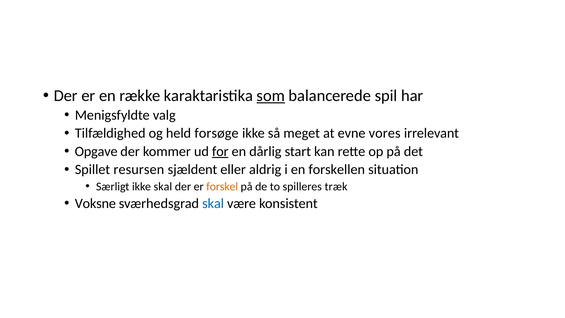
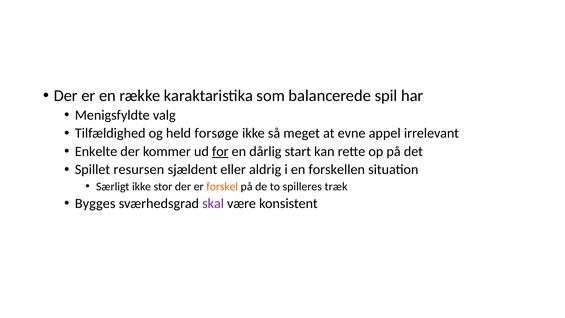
som underline: present -> none (271, 96)
vores: vores -> appel (385, 133)
Opgave: Opgave -> Enkelte (96, 151)
ikke skal: skal -> stor (163, 186)
Voksne: Voksne -> Bygges (95, 203)
skal colour: blue -> purple (213, 203)
